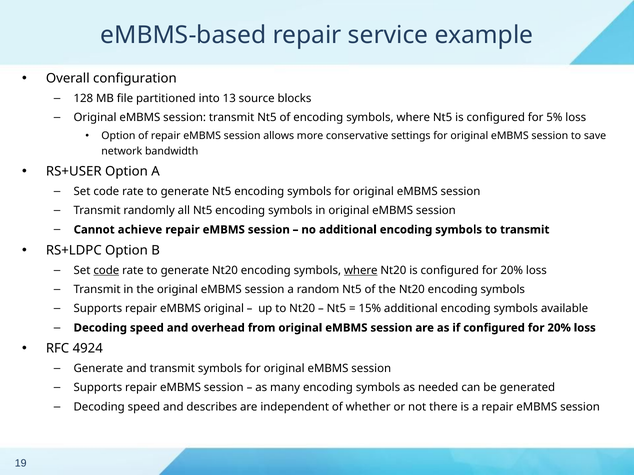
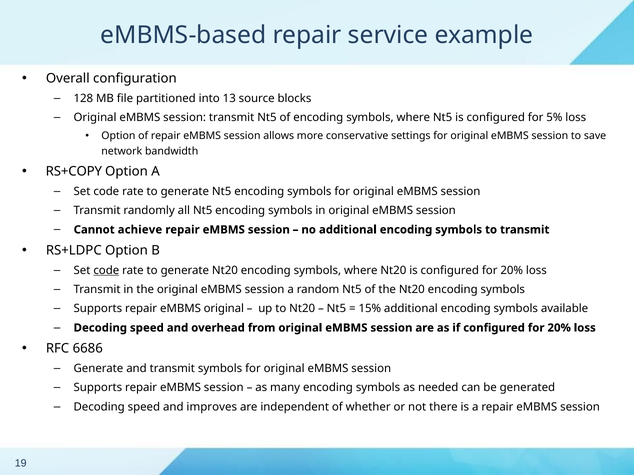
RS+USER: RS+USER -> RS+COPY (74, 172)
where underline: present -> none (361, 271)
4924: 4924 -> 6686 (88, 349)
describes: describes -> improves (212, 407)
